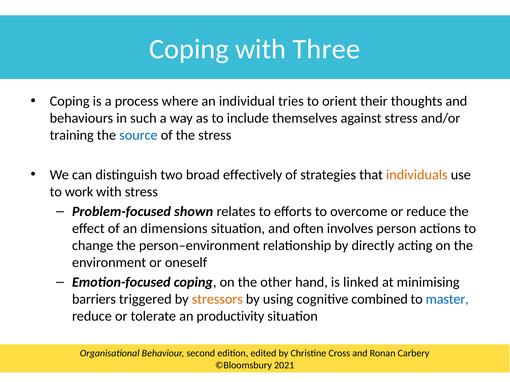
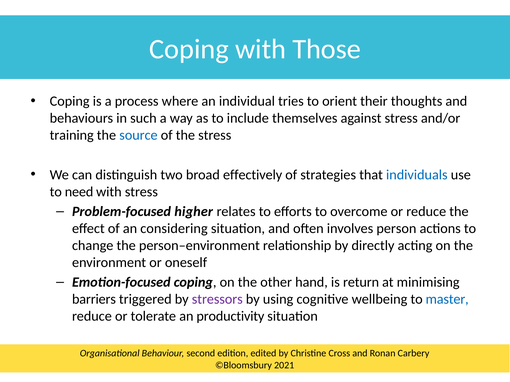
Three: Three -> Those (327, 49)
individuals colour: orange -> blue (417, 175)
work: work -> need (79, 192)
shown: shown -> higher (194, 212)
dimensions: dimensions -> considering (174, 229)
linked: linked -> return (361, 283)
stressors colour: orange -> purple (217, 300)
combined: combined -> wellbeing (380, 300)
